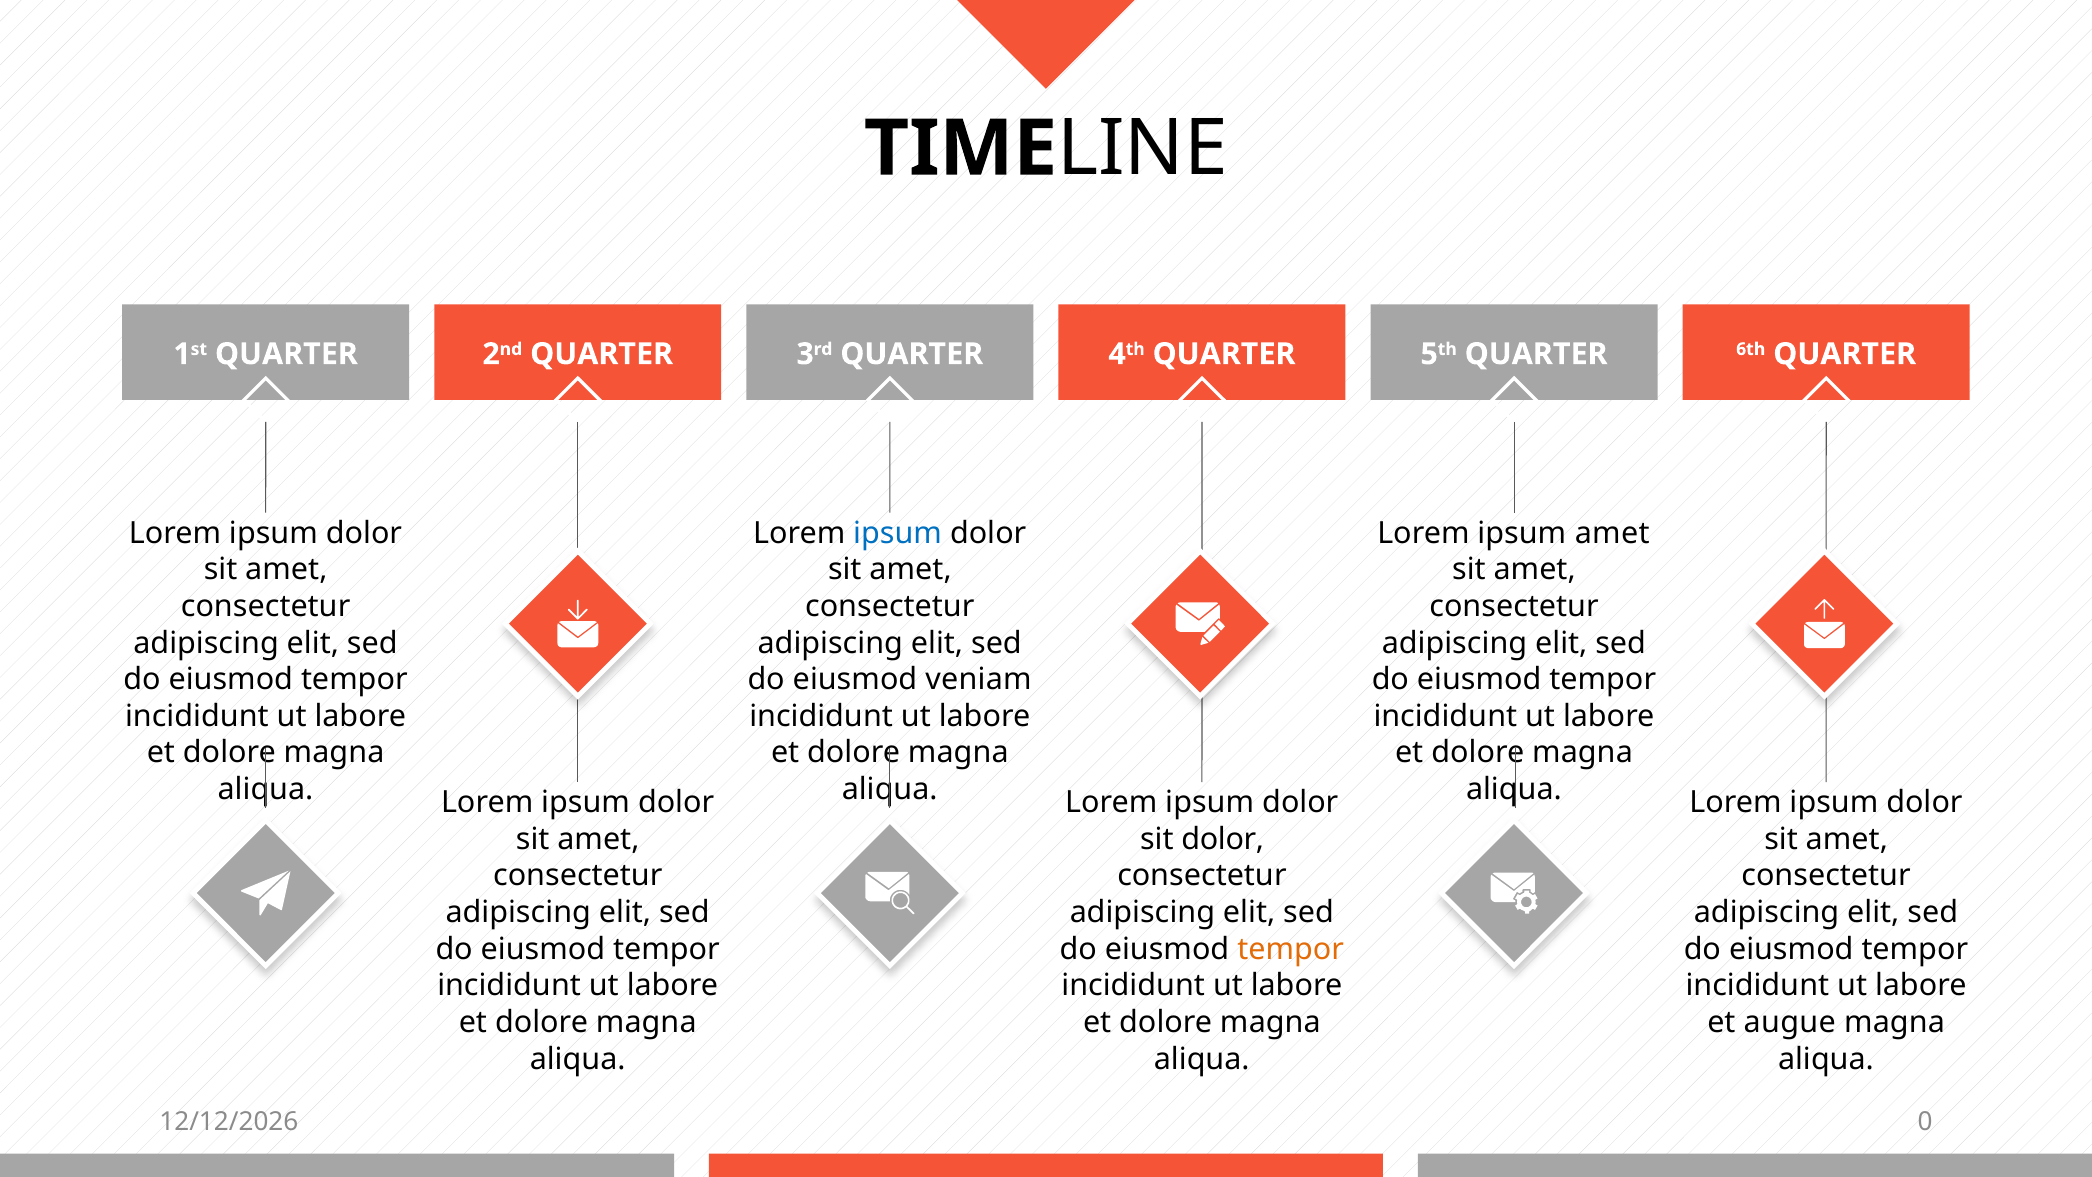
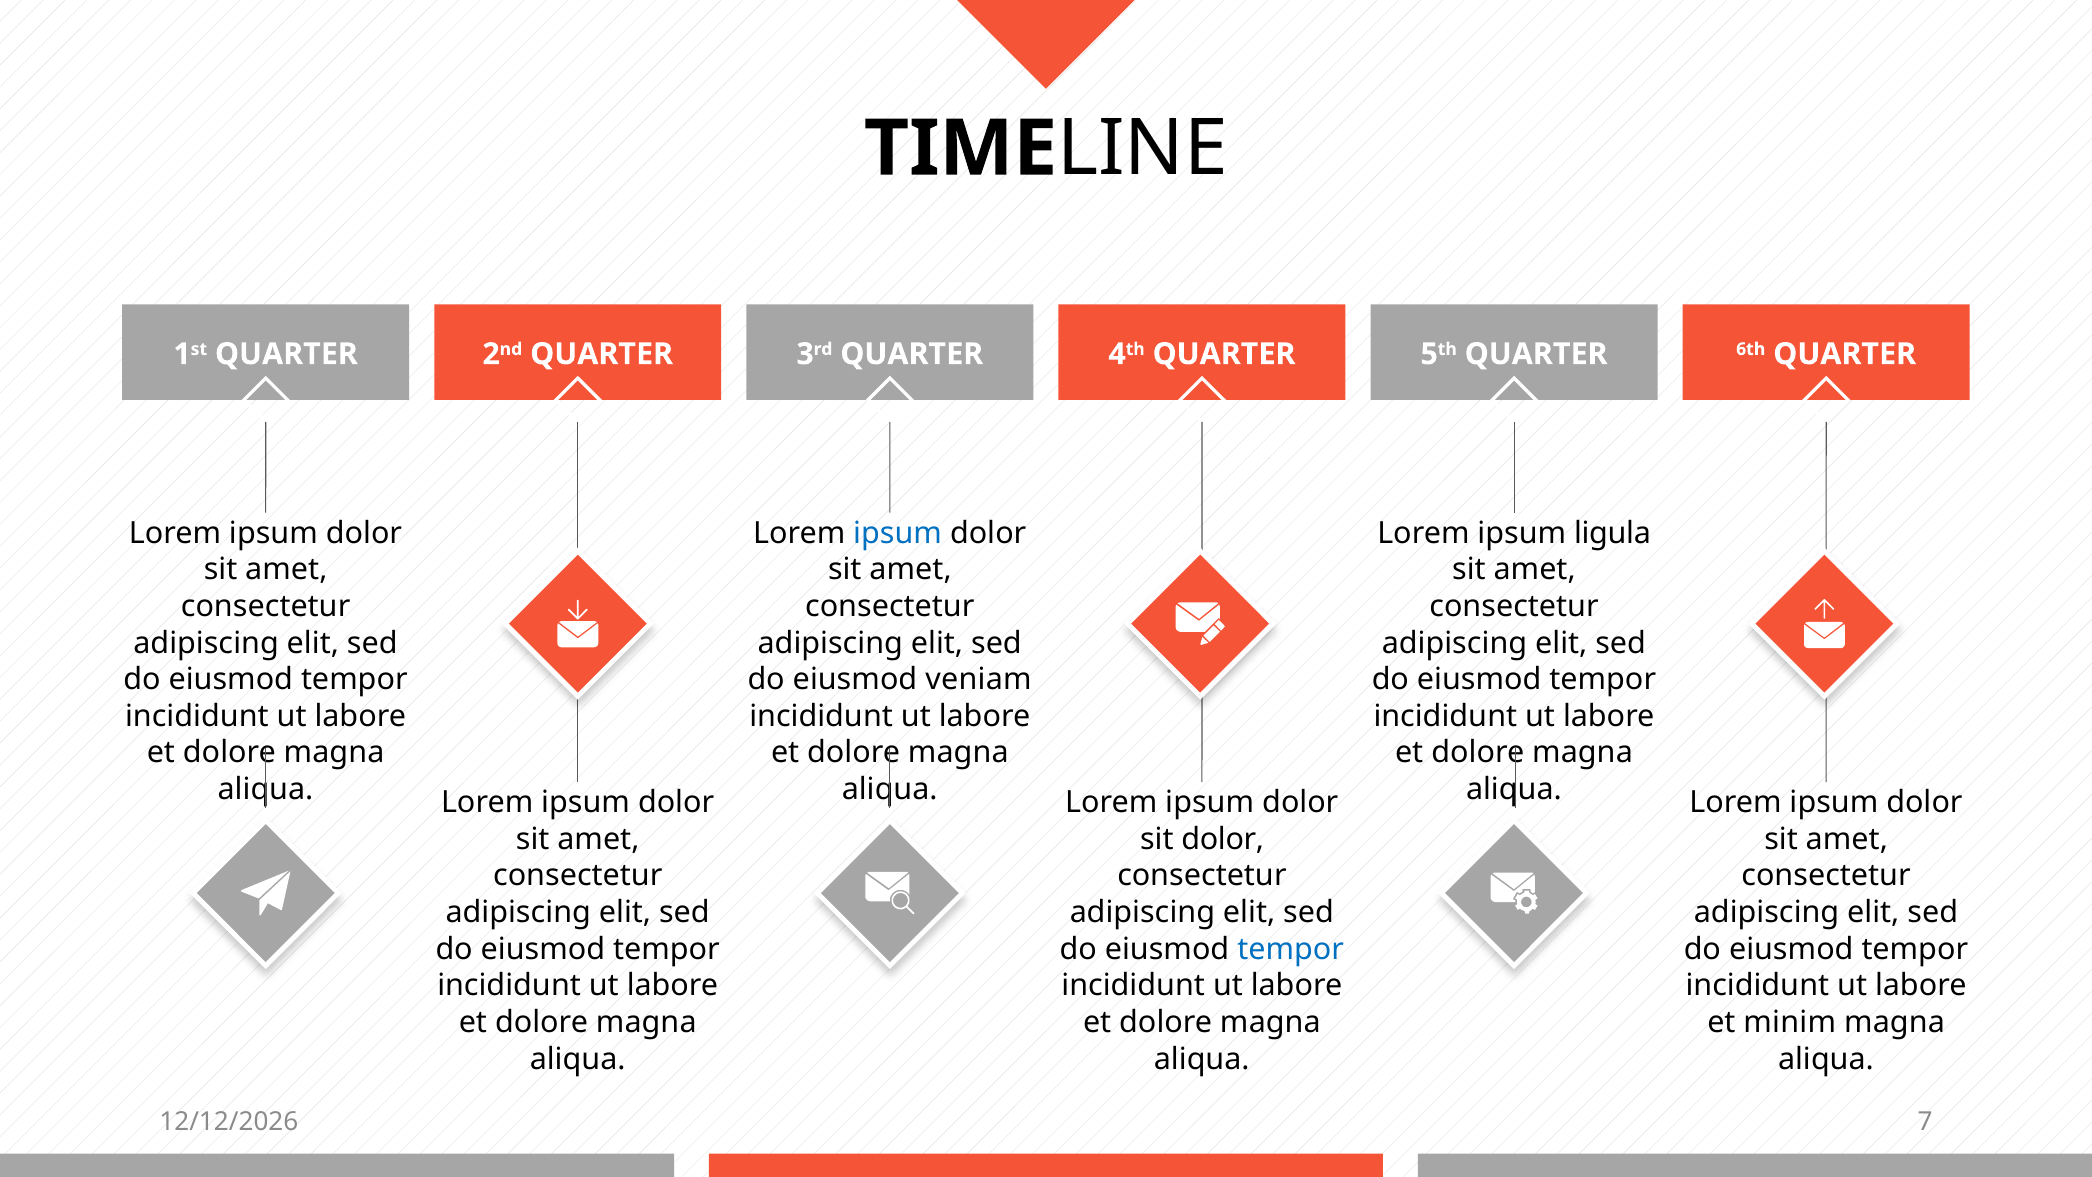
ipsum amet: amet -> ligula (1613, 533)
tempor colour: orange -> blue (1291, 949)
augue: augue -> minim (1790, 1022)
0: 0 -> 7 (1925, 1122)
